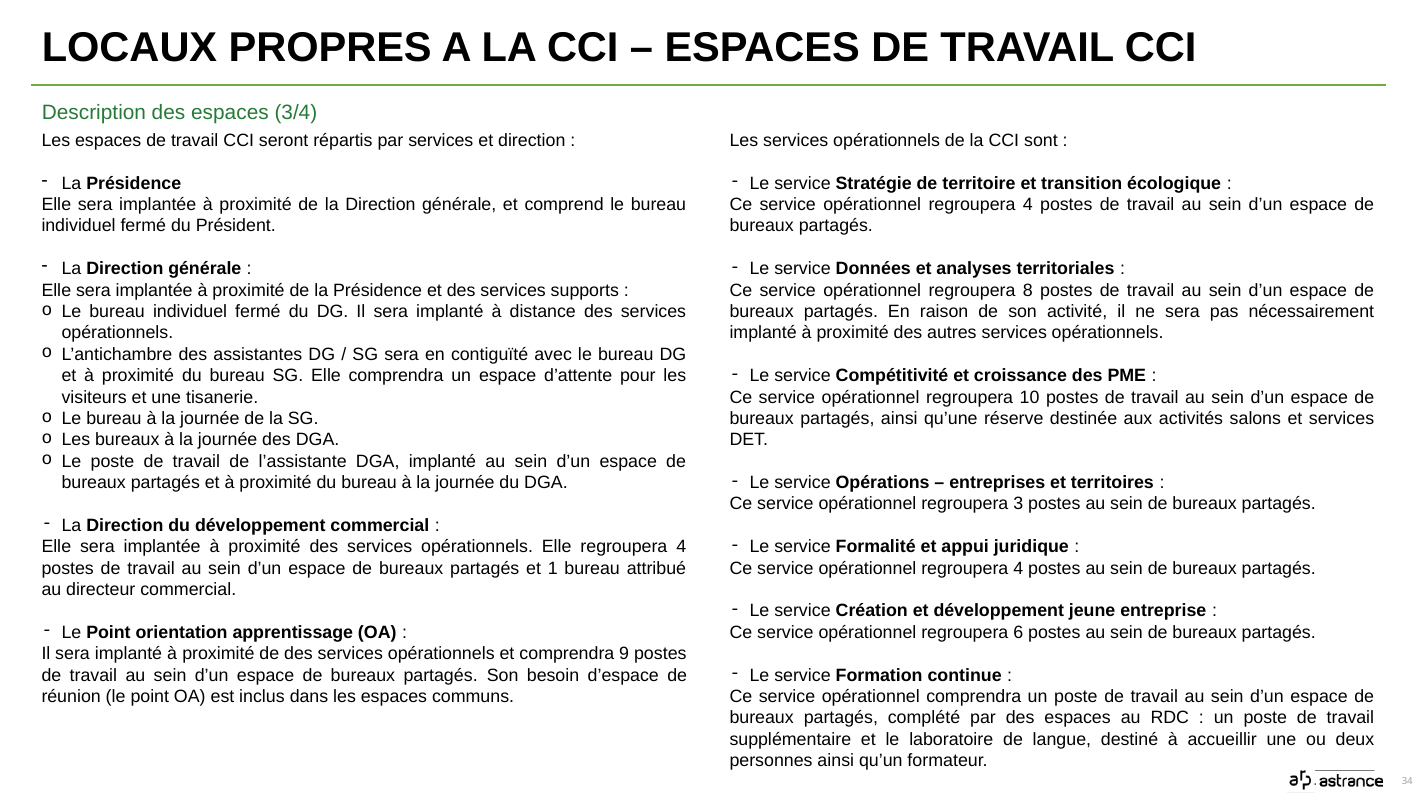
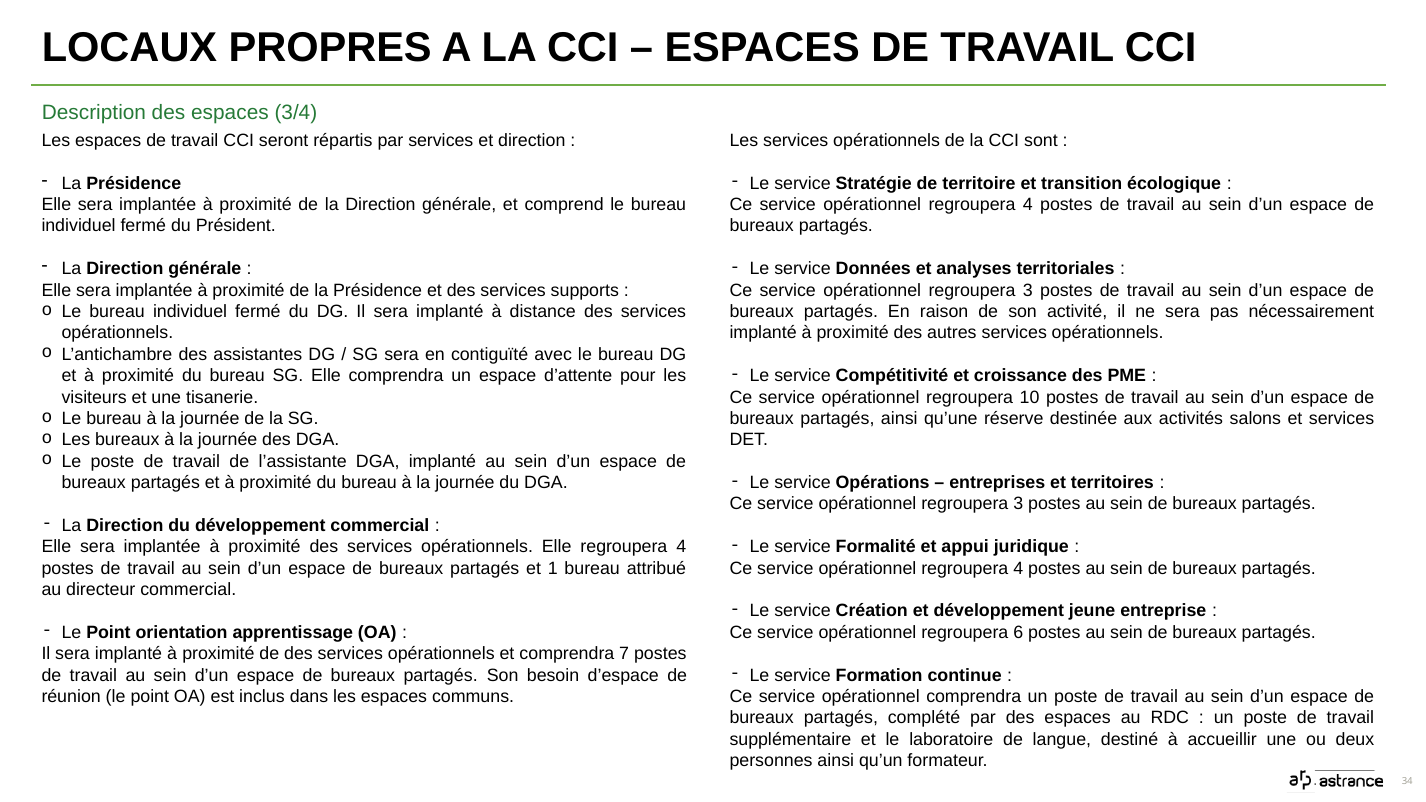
8: 8 -> 3 (1028, 290)
9: 9 -> 7 (624, 654)
